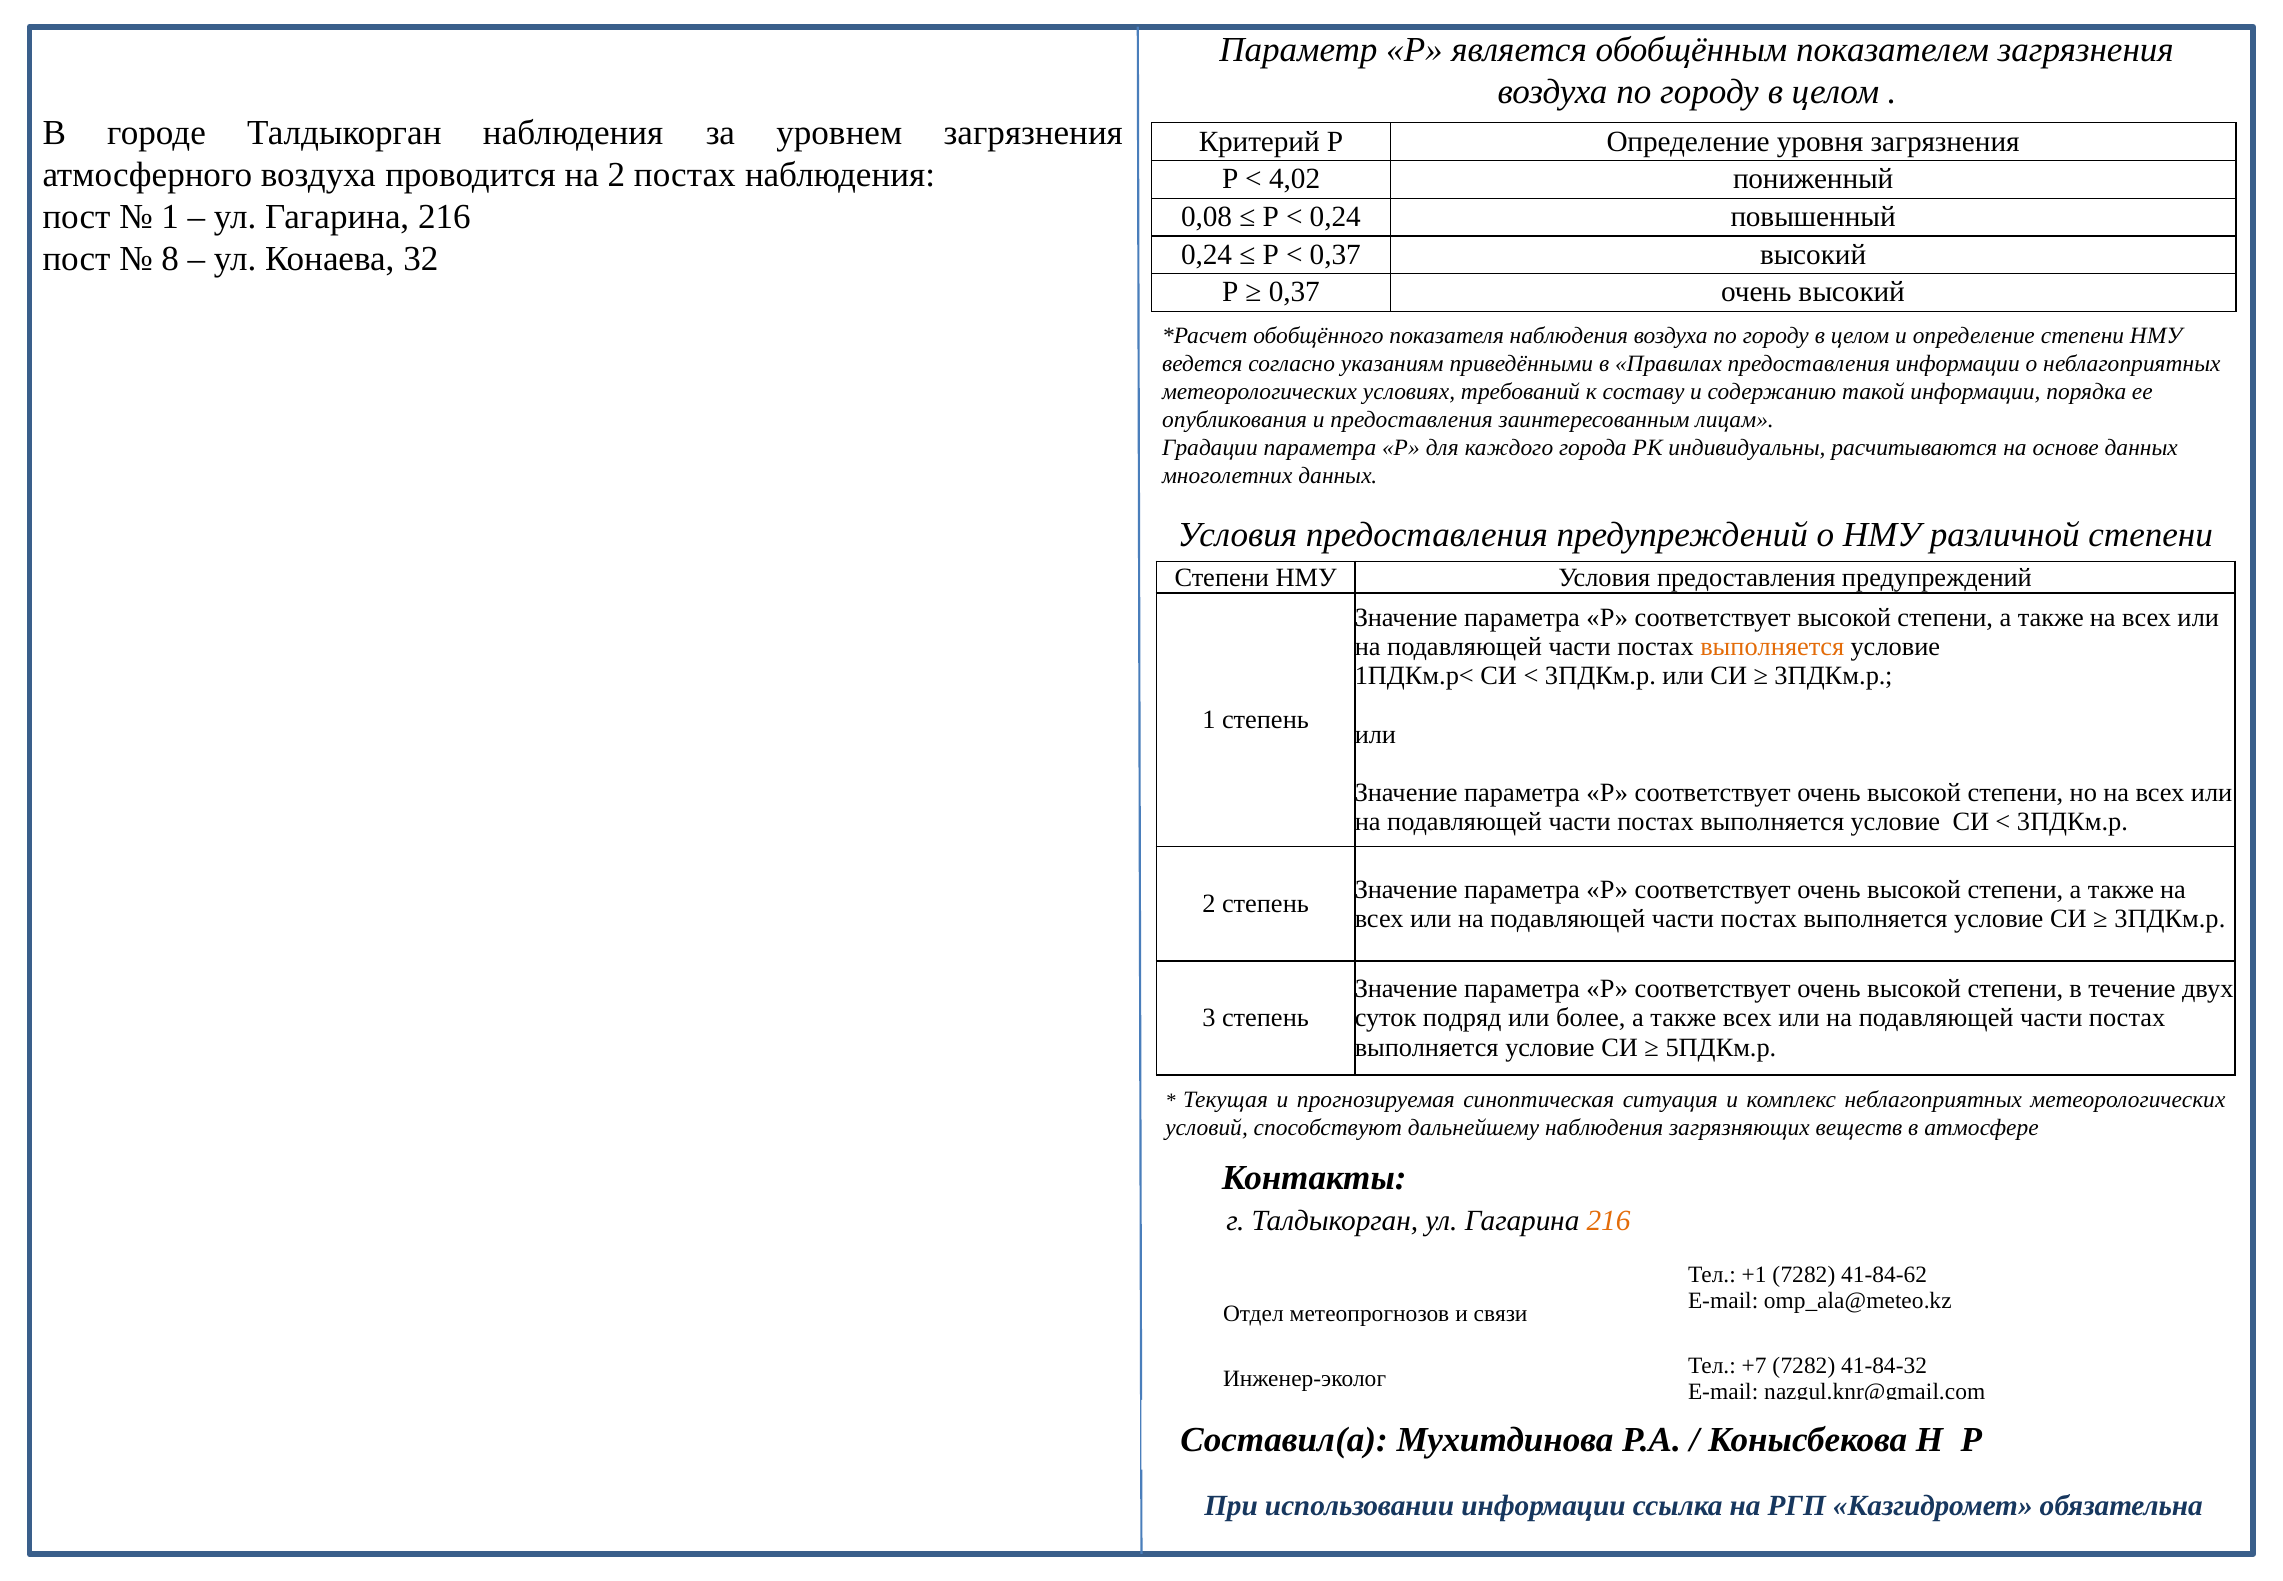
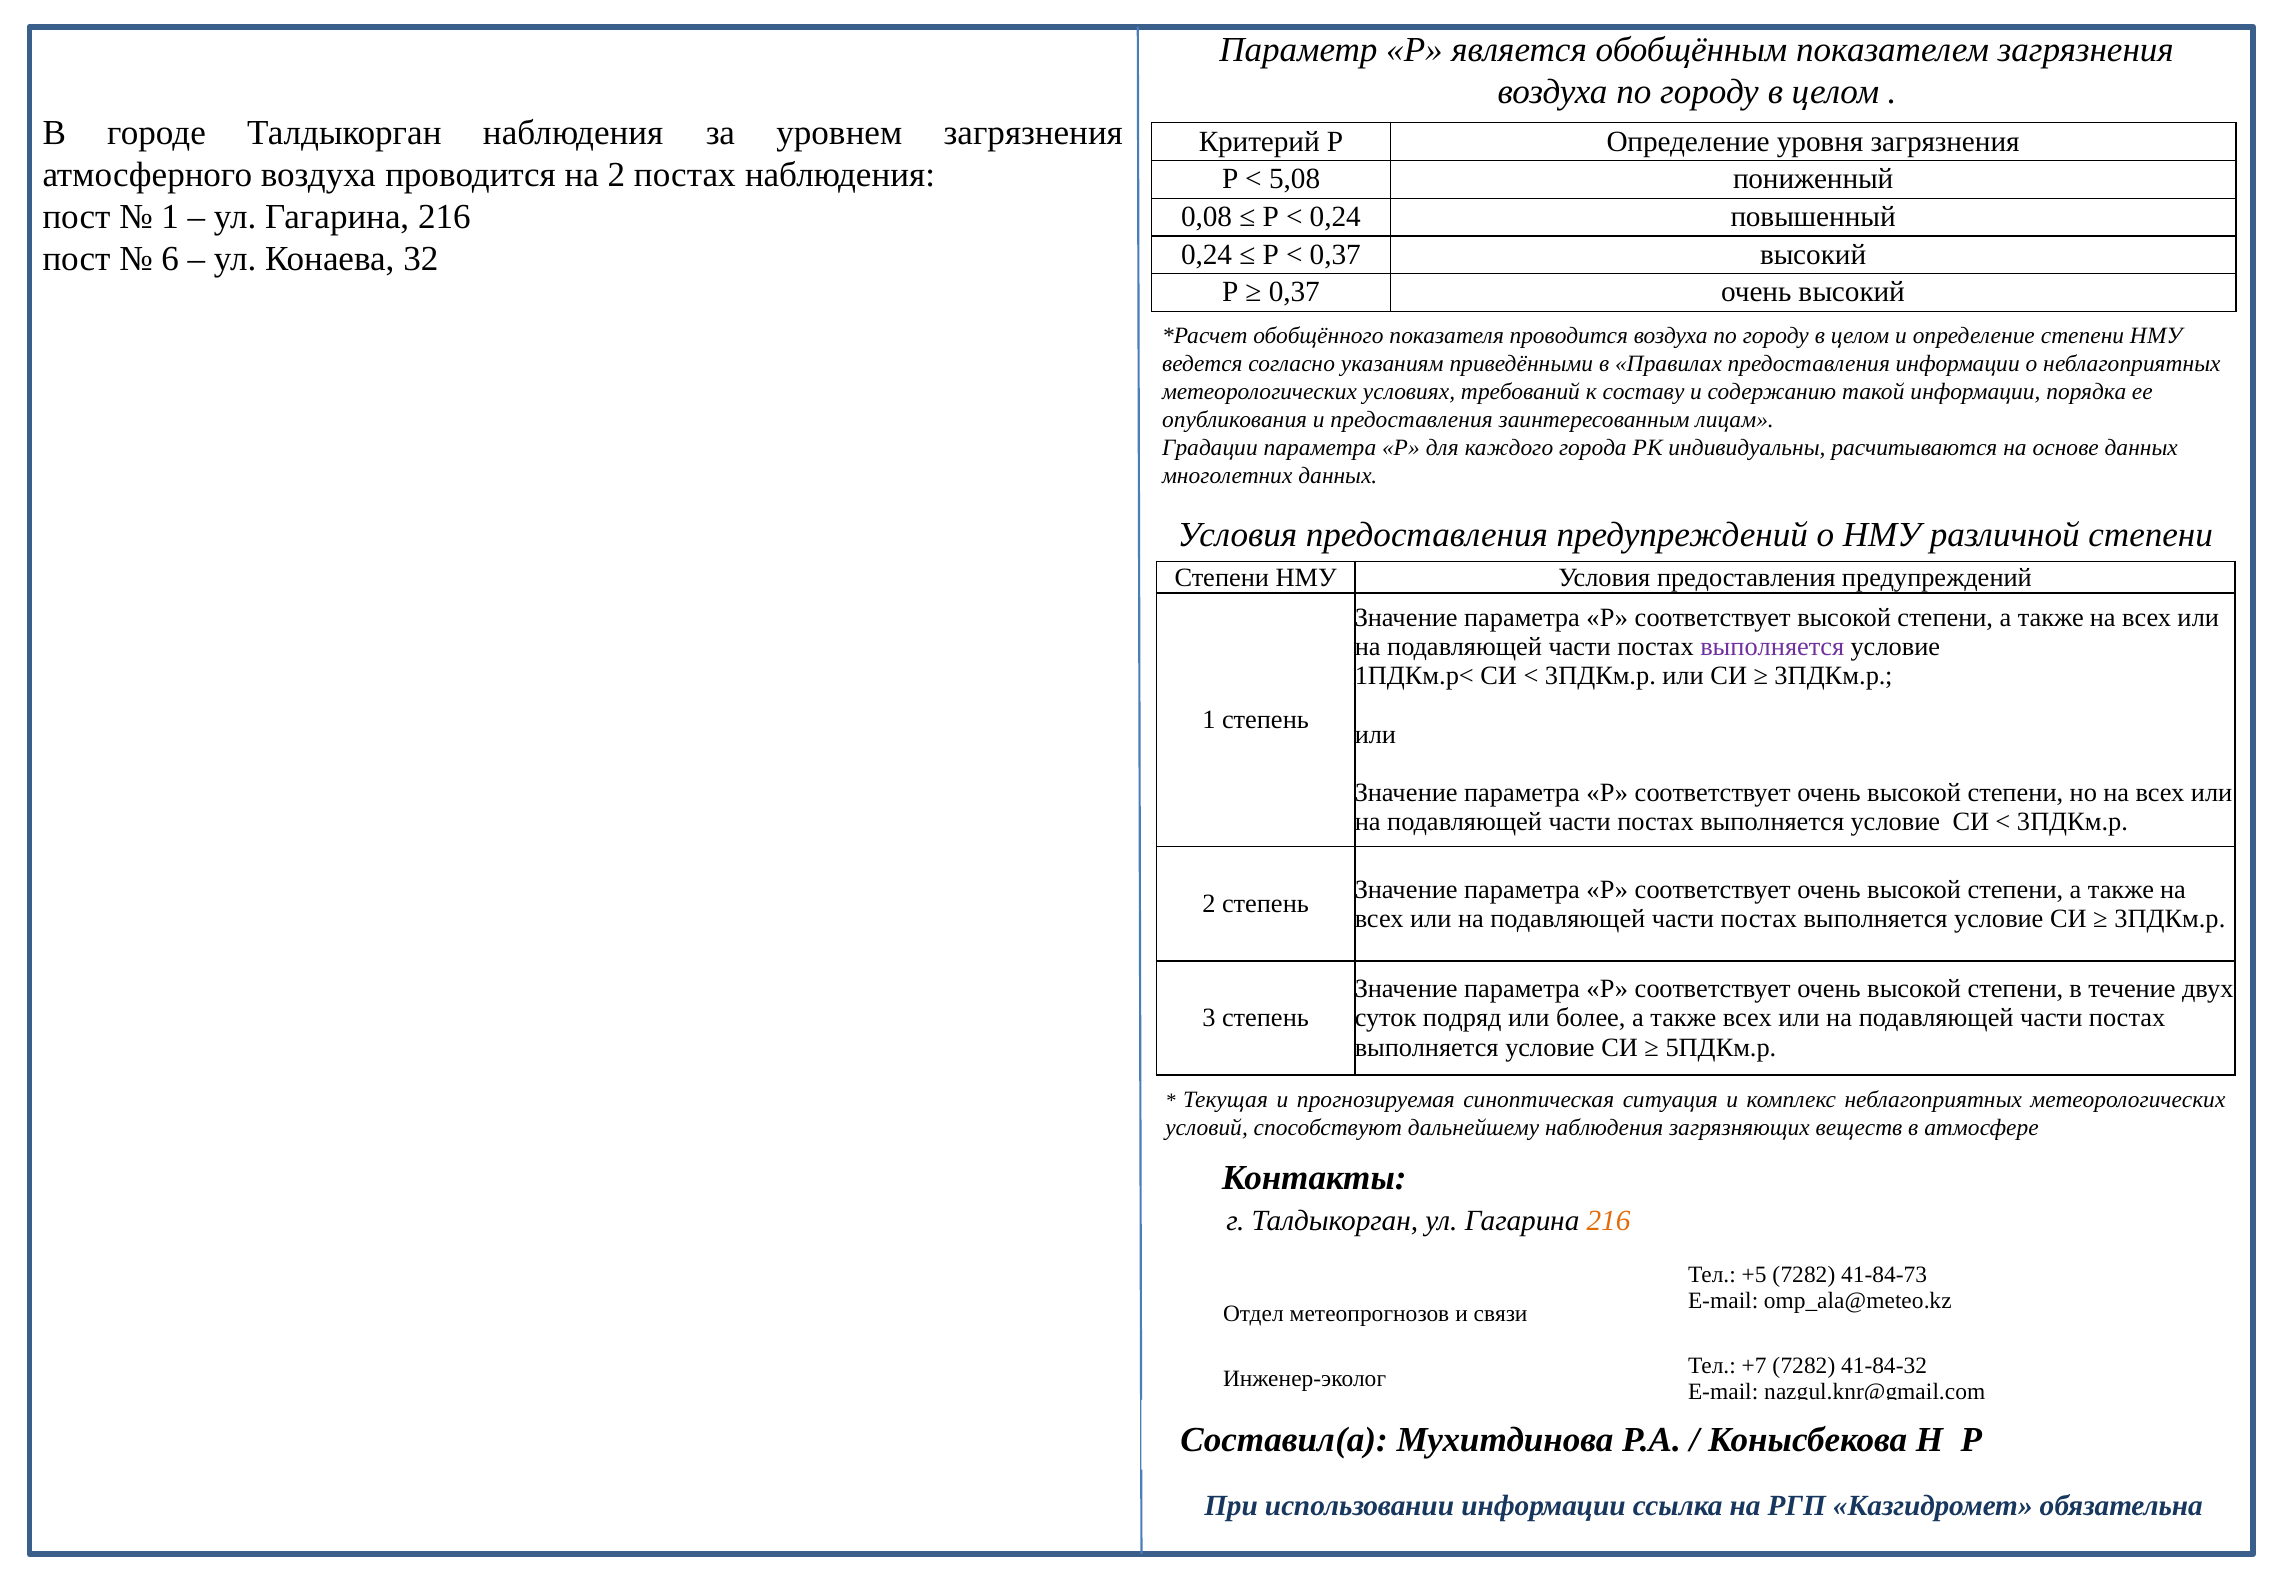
4,02: 4,02 -> 5,08 (1295, 179)
8: 8 -> 6 (170, 259)
показателя наблюдения: наблюдения -> проводится (1569, 335)
выполняется colour: orange -> purple (1772, 647)
+1: +1 -> +5 (1754, 1274)
41-84-62: 41-84-62 -> 41-84-73 (1884, 1274)
